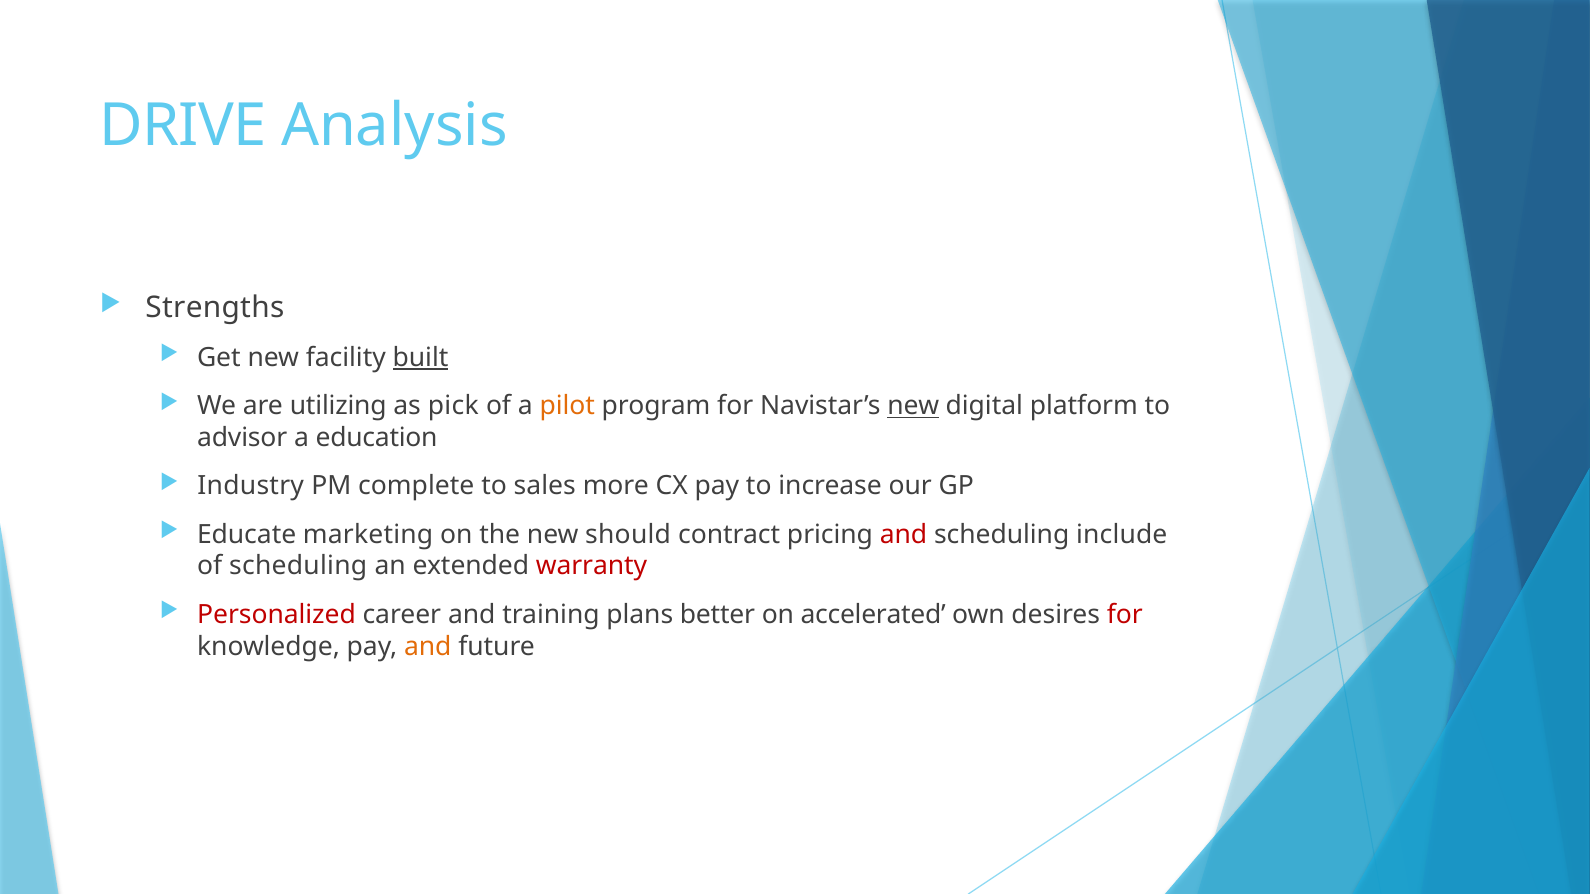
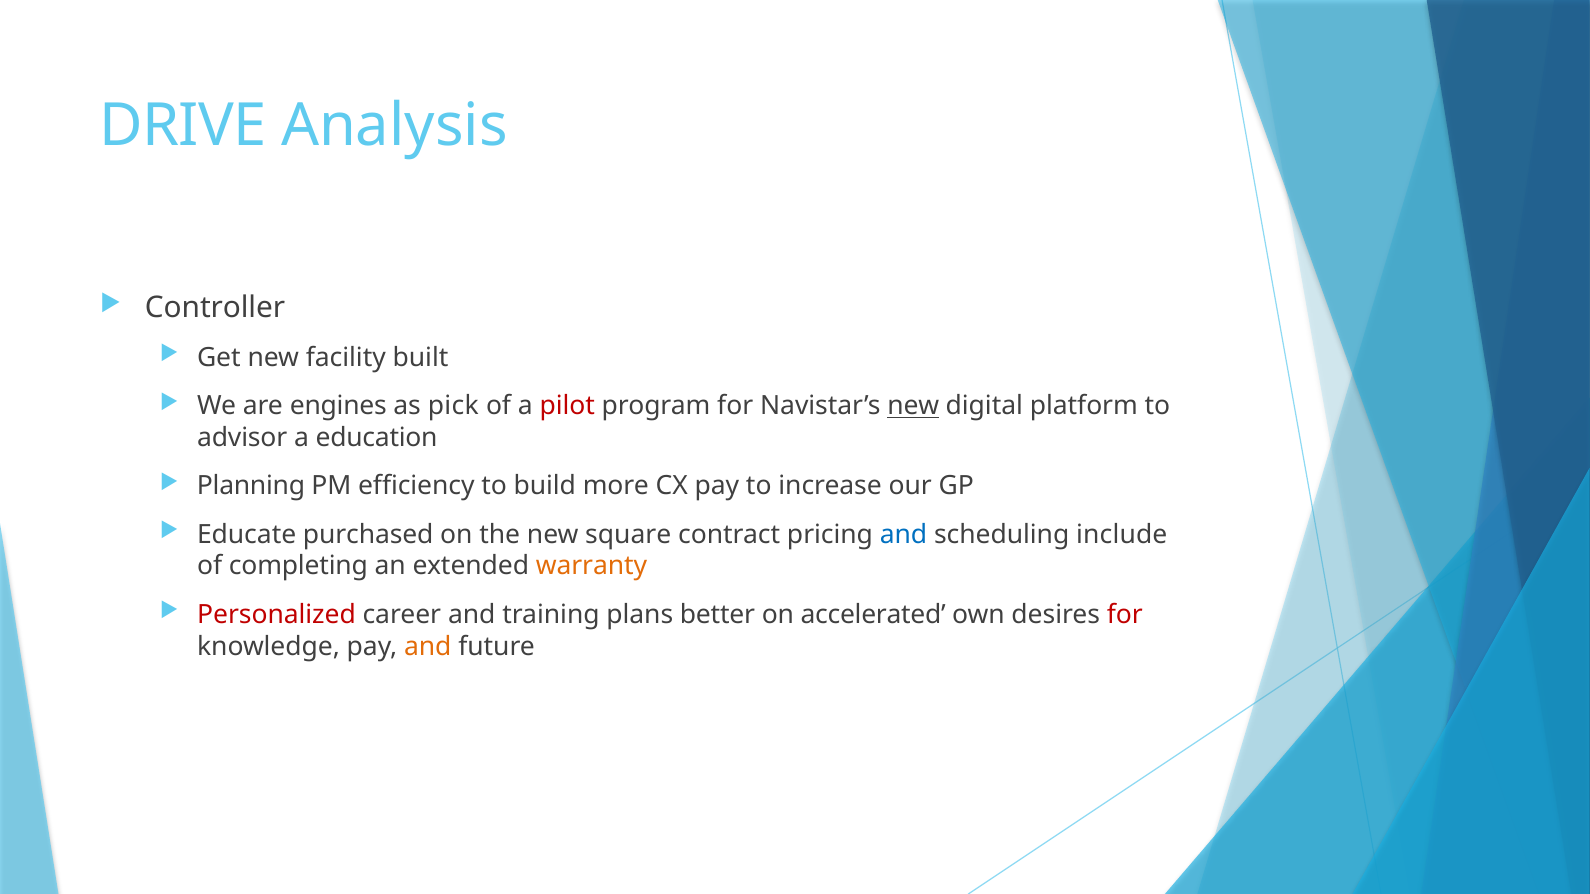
Strengths: Strengths -> Controller (215, 308)
built underline: present -> none (420, 358)
utilizing: utilizing -> engines (338, 406)
pilot colour: orange -> red (567, 406)
Industry: Industry -> Planning (251, 486)
complete: complete -> efficiency (416, 486)
sales: sales -> build (545, 486)
marketing: marketing -> purchased (368, 535)
should: should -> square (628, 535)
and colour: red -> blue (904, 535)
of scheduling: scheduling -> completing (298, 566)
warranty colour: red -> orange (591, 566)
